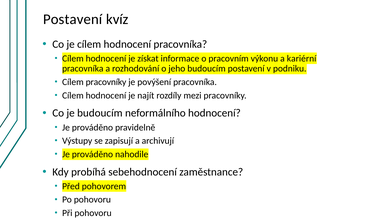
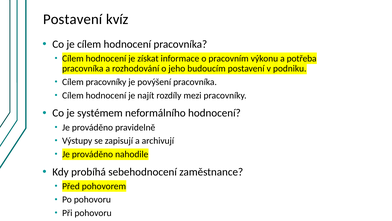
kariérní: kariérní -> potřeba (302, 58)
je budoucím: budoucím -> systémem (100, 113)
